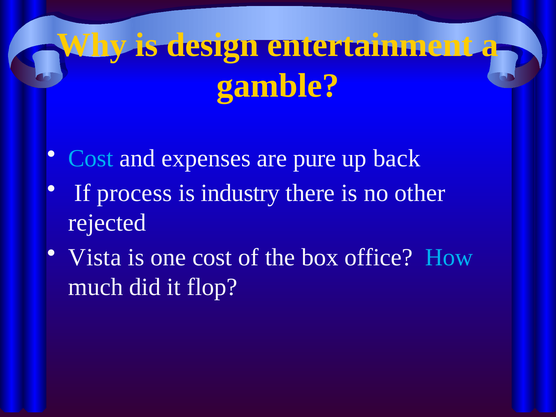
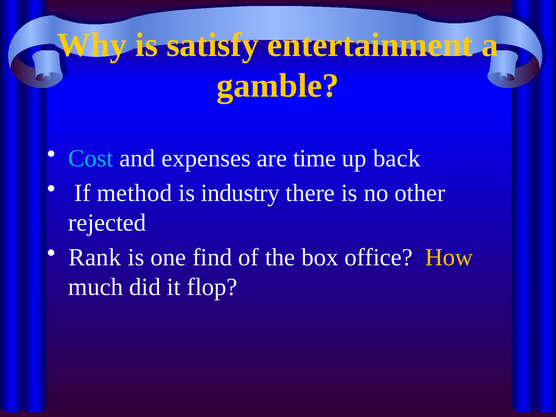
design: design -> satisfy (213, 45)
pure: pure -> time (315, 158)
process: process -> method (134, 193)
Vista: Vista -> Rank (95, 257)
one cost: cost -> find (212, 257)
How colour: light blue -> yellow (449, 257)
